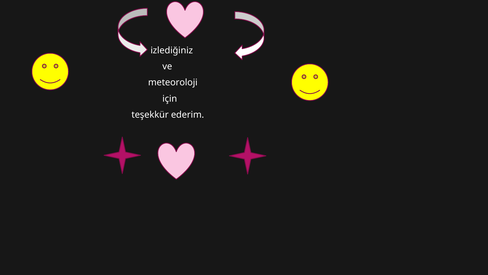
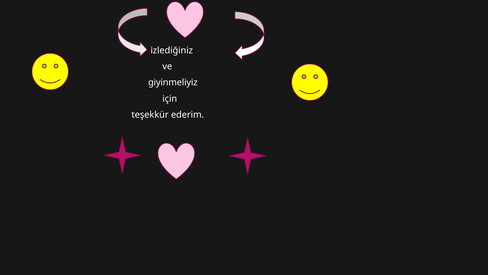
meteoroloji: meteoroloji -> giyinmeliyiz (173, 82)
